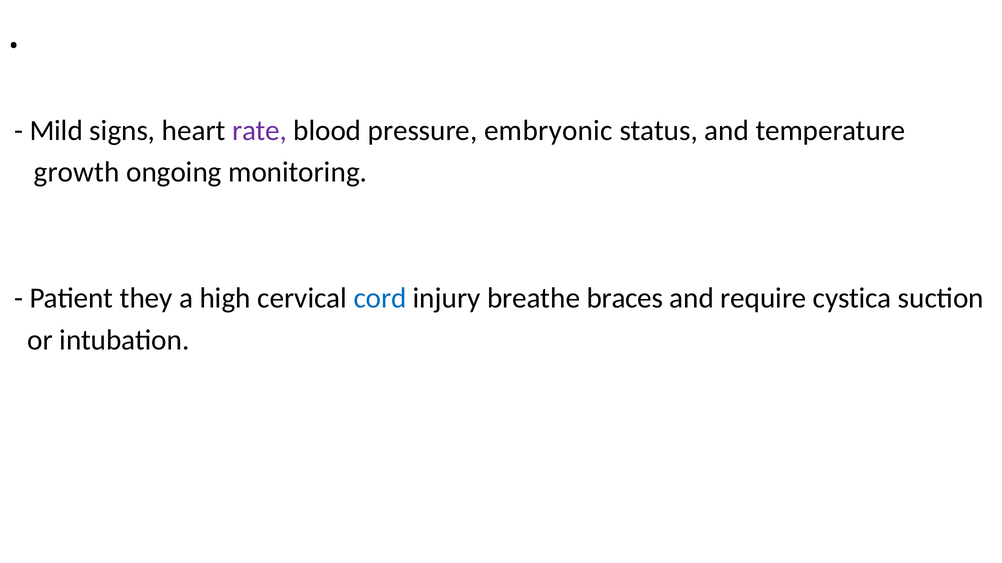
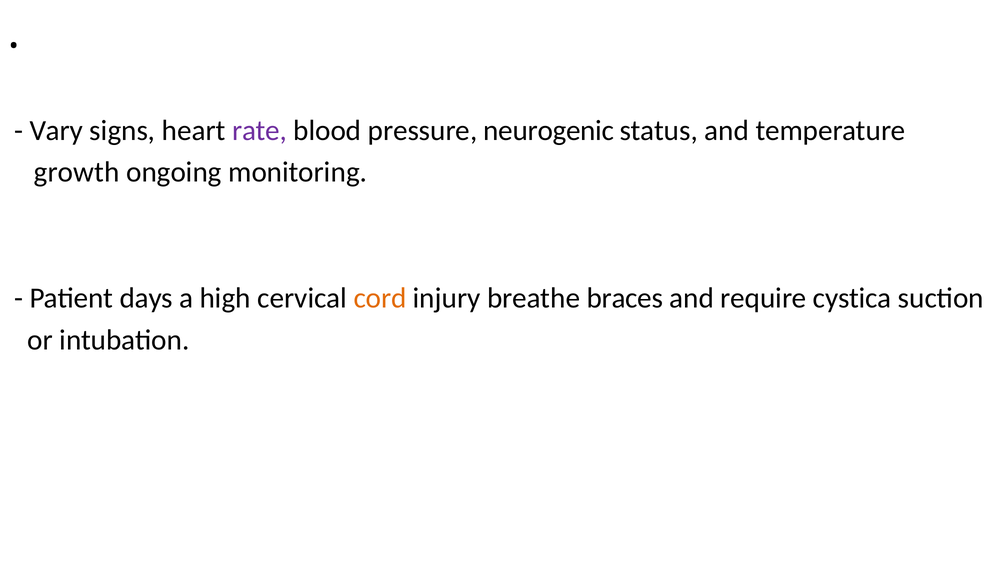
Mild: Mild -> Vary (56, 131)
embryonic: embryonic -> neurogenic (549, 131)
they: they -> days (146, 299)
cord colour: blue -> orange (380, 299)
